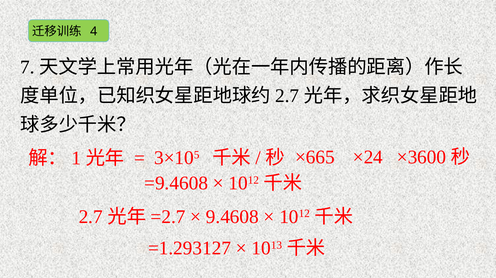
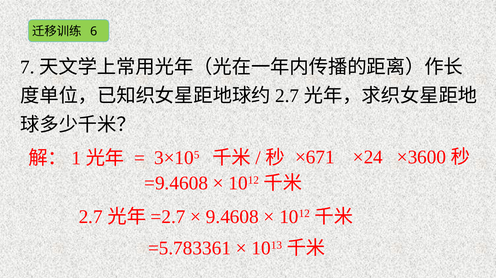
4: 4 -> 6 (94, 32)
×665: ×665 -> ×671 (315, 157)
=1.293127: =1.293127 -> =5.783361 (190, 248)
